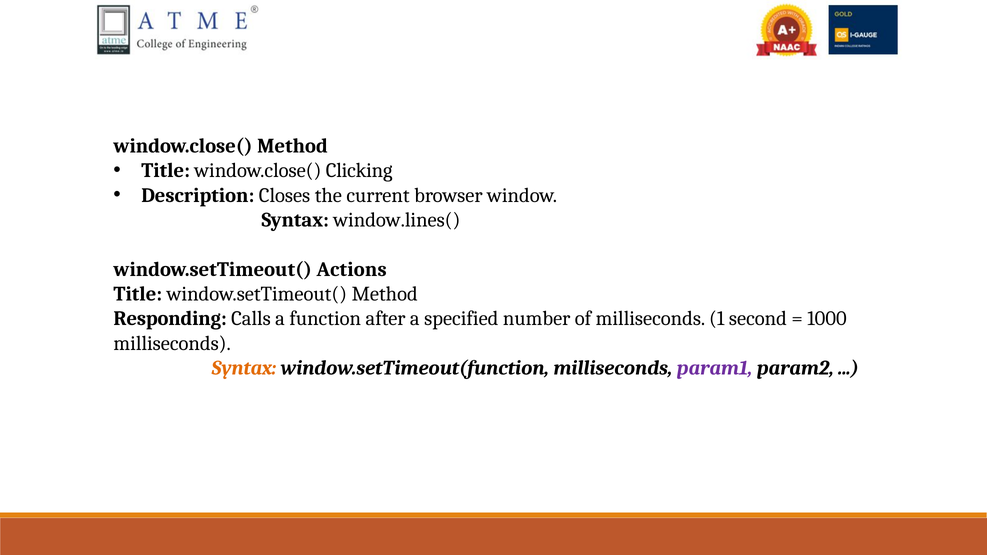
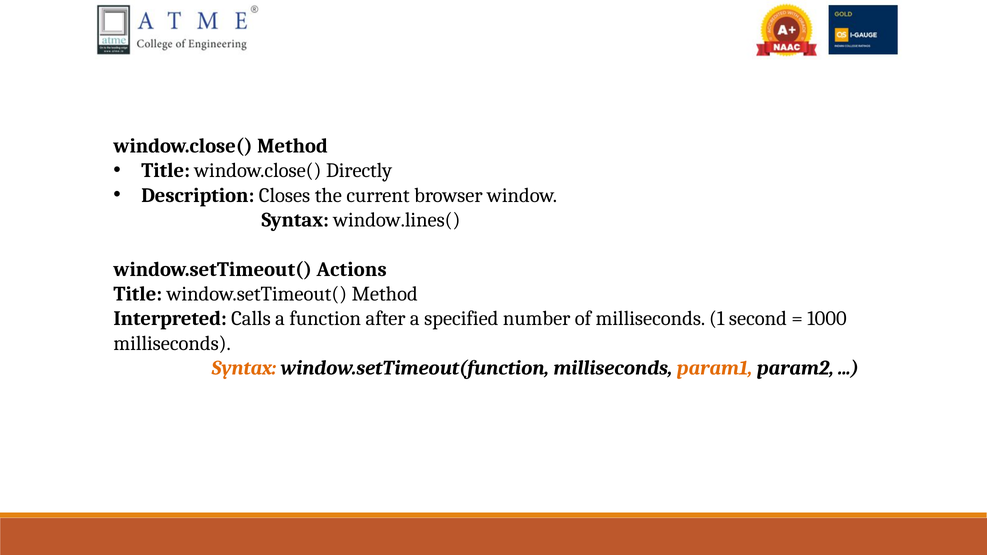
Clicking: Clicking -> Directly (359, 171)
Responding: Responding -> Interpreted (170, 319)
param1 colour: purple -> orange (715, 368)
